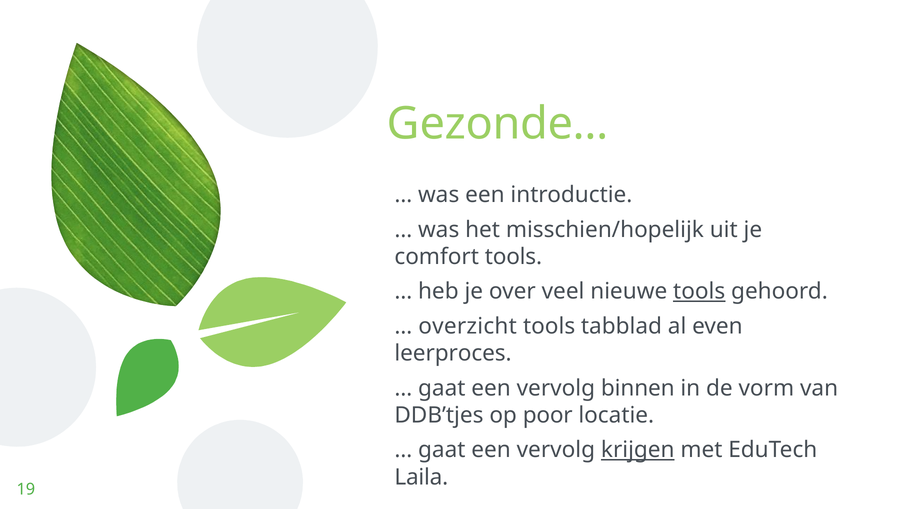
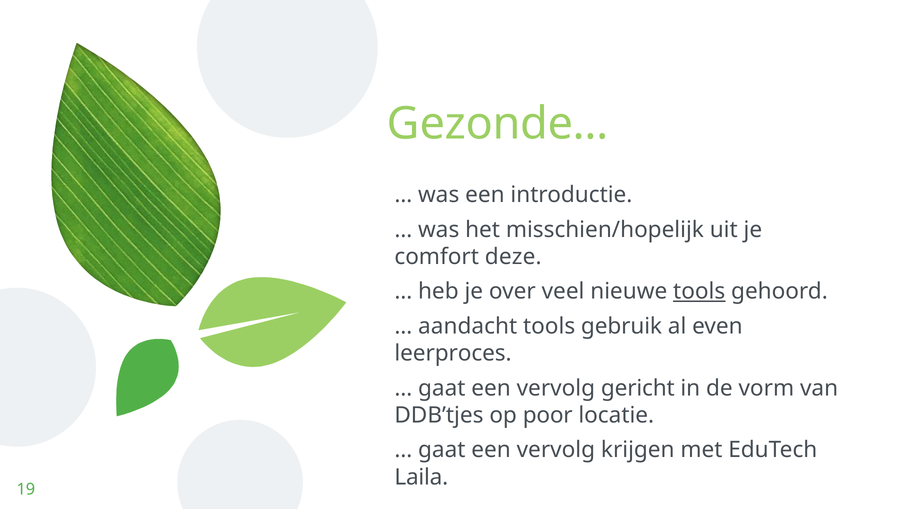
comfort tools: tools -> deze (513, 257)
overzicht: overzicht -> aandacht (468, 326)
tabblad: tabblad -> gebruik (622, 326)
binnen: binnen -> gericht (638, 388)
krijgen underline: present -> none (638, 449)
